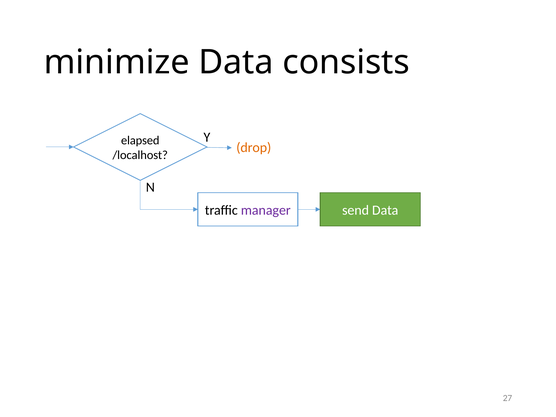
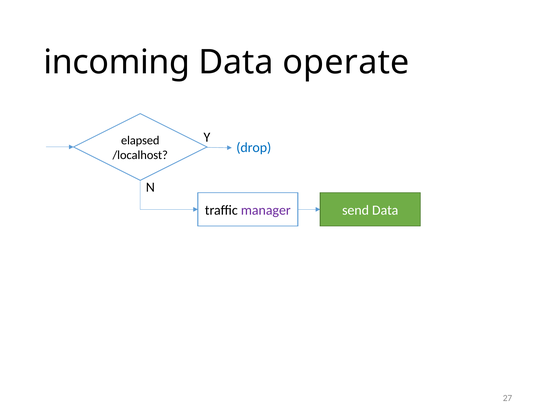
minimize: minimize -> incoming (117, 62)
consists: consists -> operate (346, 62)
drop colour: orange -> blue (254, 148)
